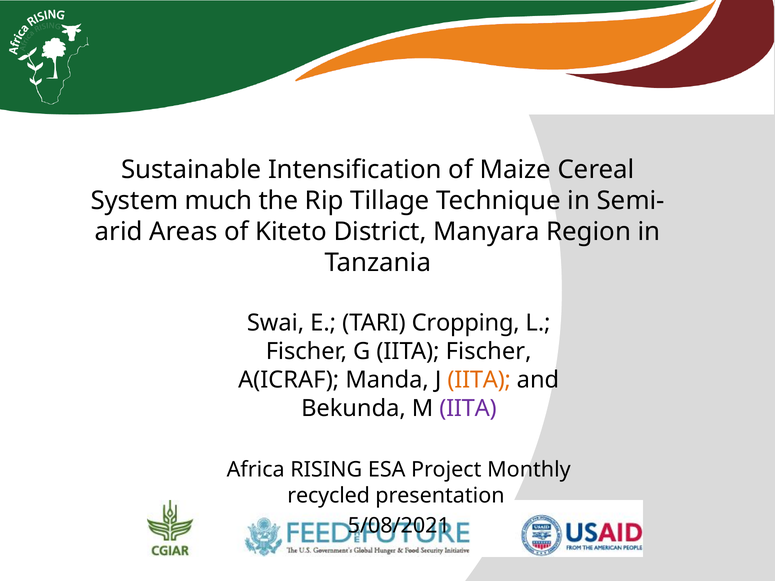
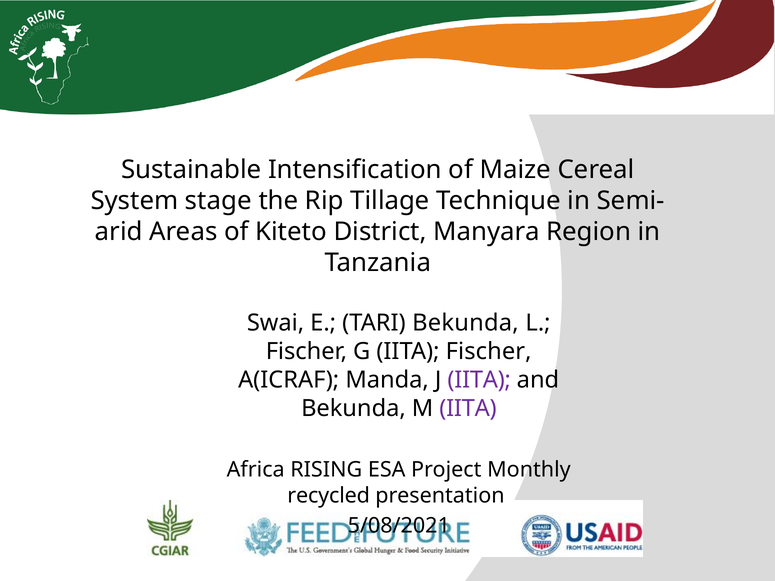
much: much -> stage (218, 201)
TARI Cropping: Cropping -> Bekunda (465, 323)
IITA colour: orange -> purple (479, 380)
